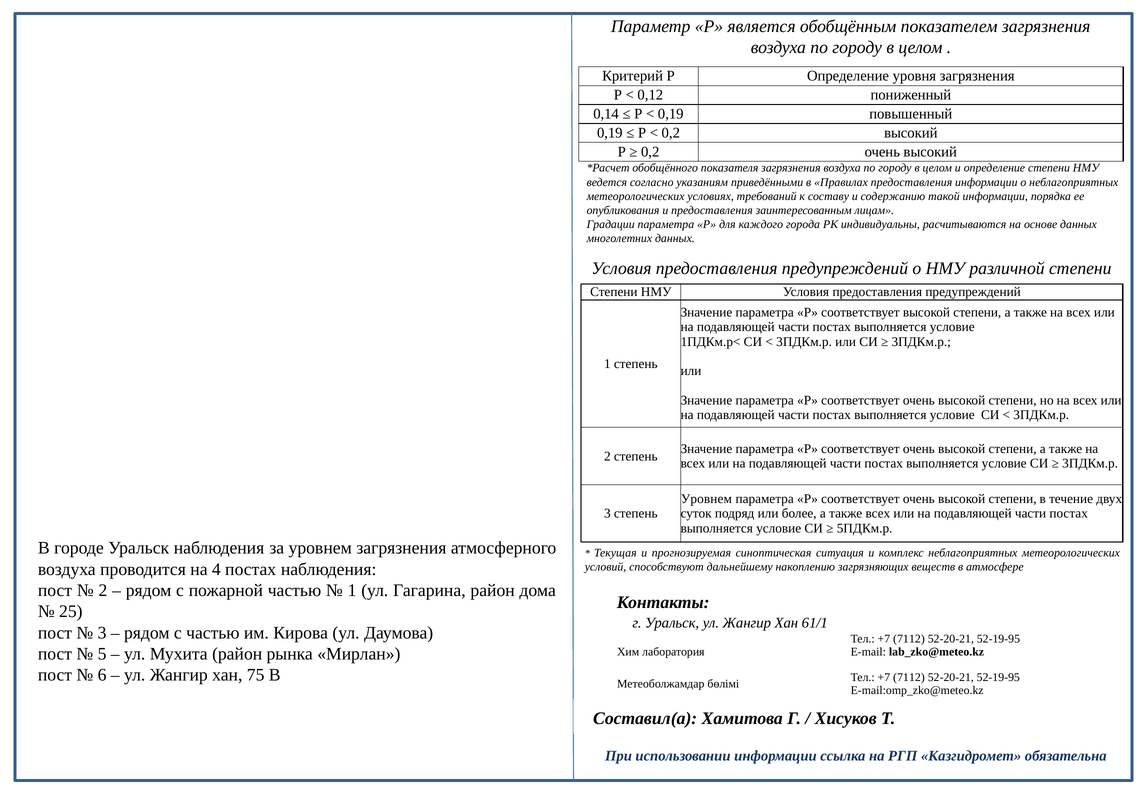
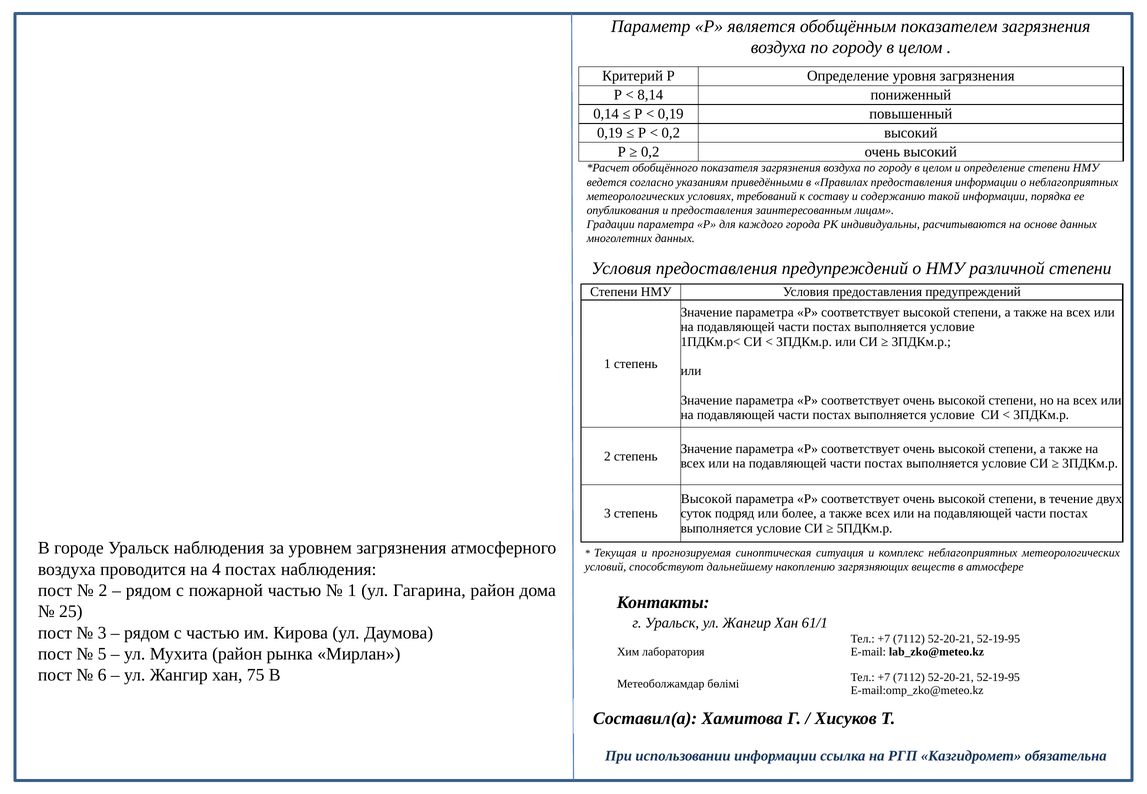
0,12: 0,12 -> 8,14 (650, 95)
Уровнем: Уровнем -> Высокой (706, 499)
